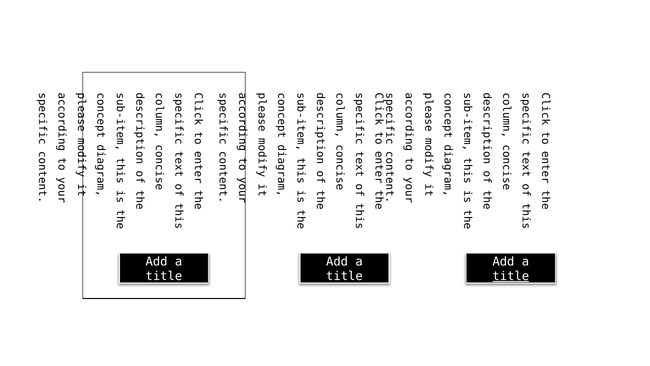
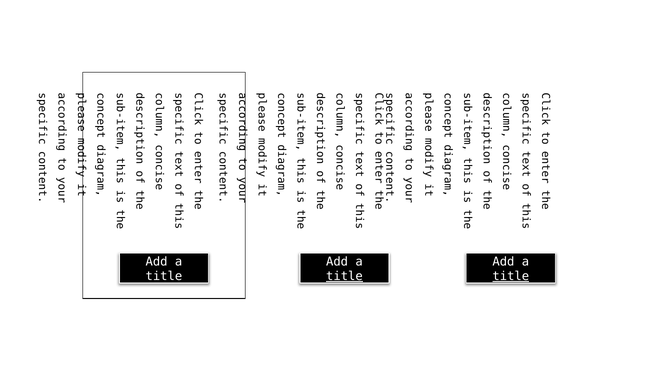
title underline: none -> present (344, 276)
